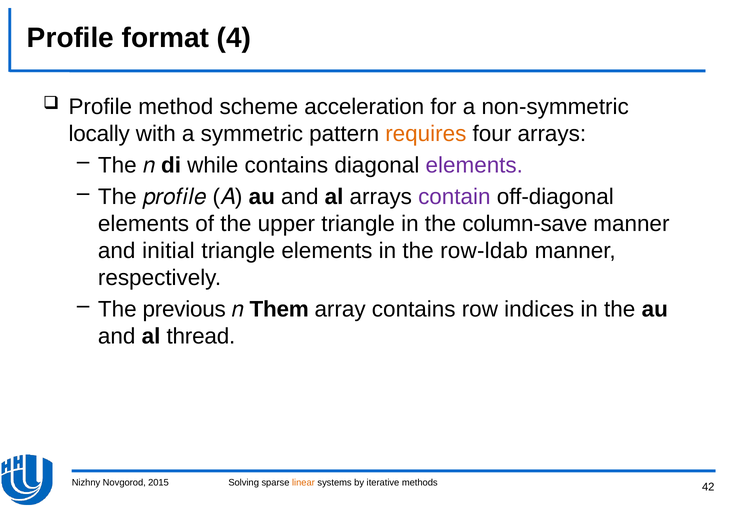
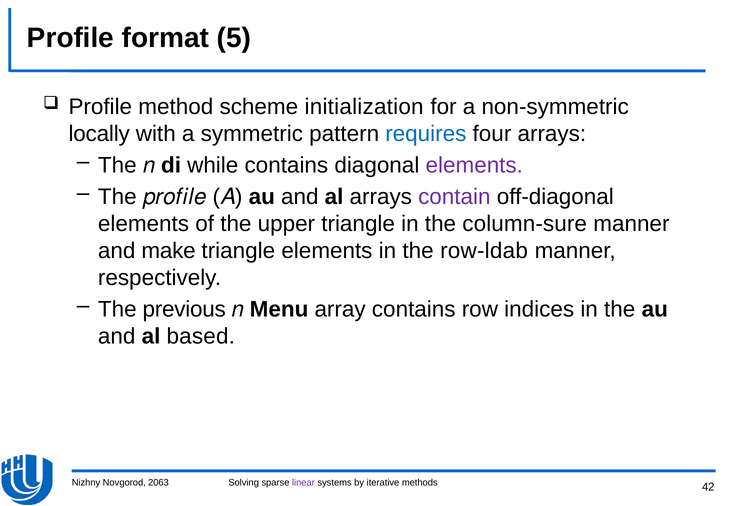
4: 4 -> 5 (234, 38)
acceleration: acceleration -> initialization (364, 107)
requires colour: orange -> blue (426, 134)
column-save: column-save -> column-sure (525, 223)
initial: initial -> make (169, 250)
Them: Them -> Menu (279, 309)
thread: thread -> based (201, 336)
2015: 2015 -> 2063 (158, 482)
linear colour: orange -> purple (303, 482)
